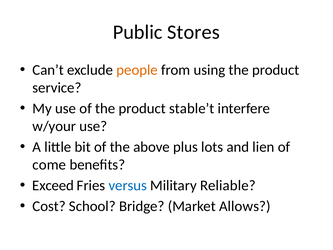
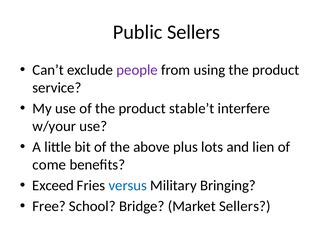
Public Stores: Stores -> Sellers (194, 32)
people colour: orange -> purple (137, 70)
Reliable: Reliable -> Bringing (228, 185)
Cost: Cost -> Free (49, 206)
Market Allows: Allows -> Sellers (245, 206)
